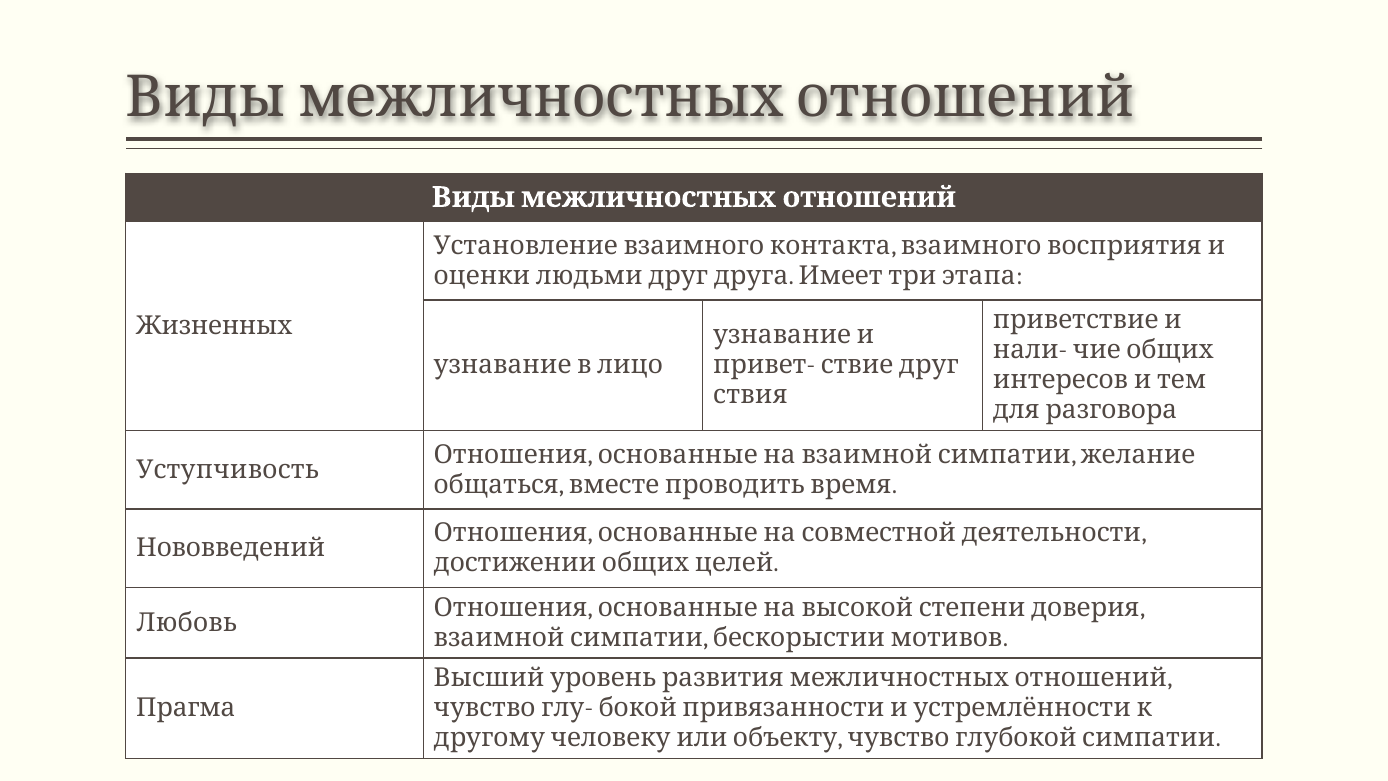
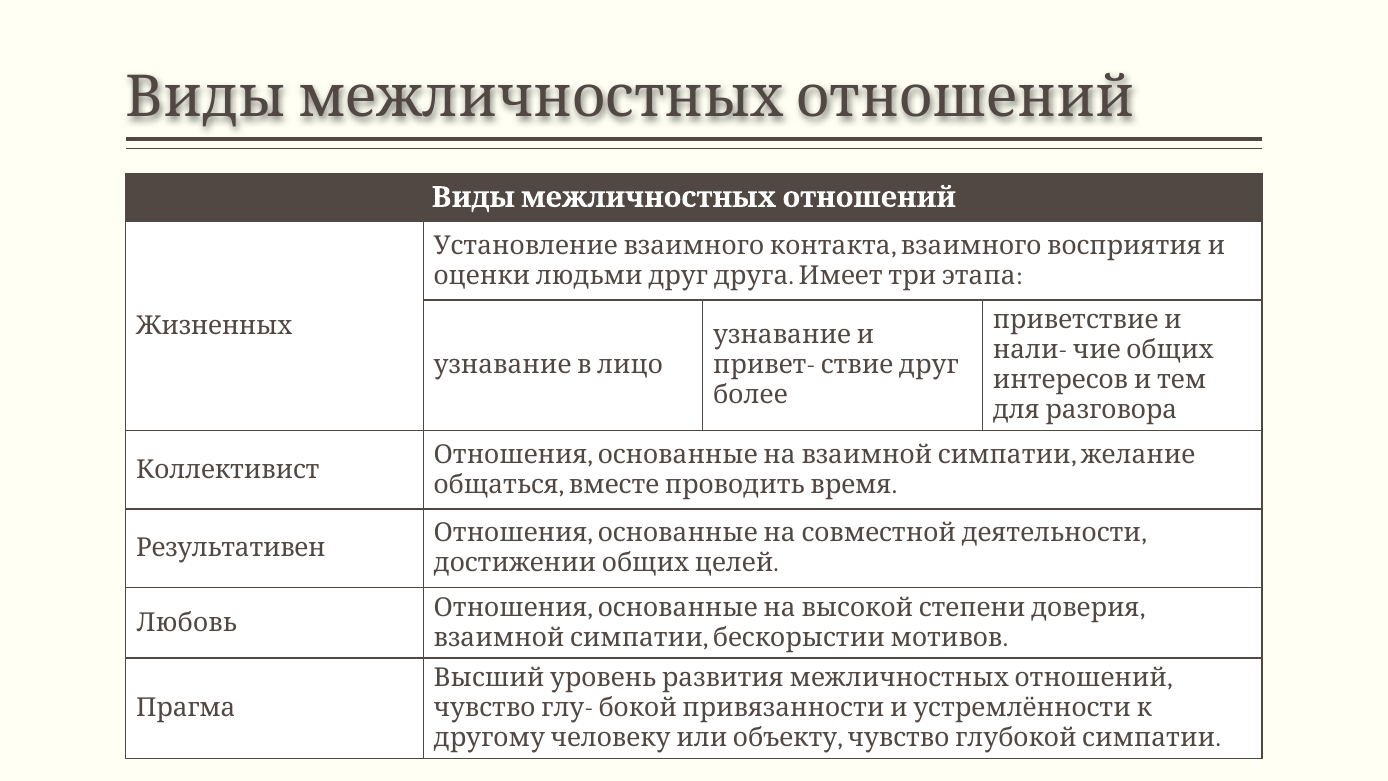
ствия: ствия -> более (750, 395)
Уступчивость: Уступчивость -> Коллективист (228, 470)
Нововведений: Нововведений -> Результативен (231, 548)
